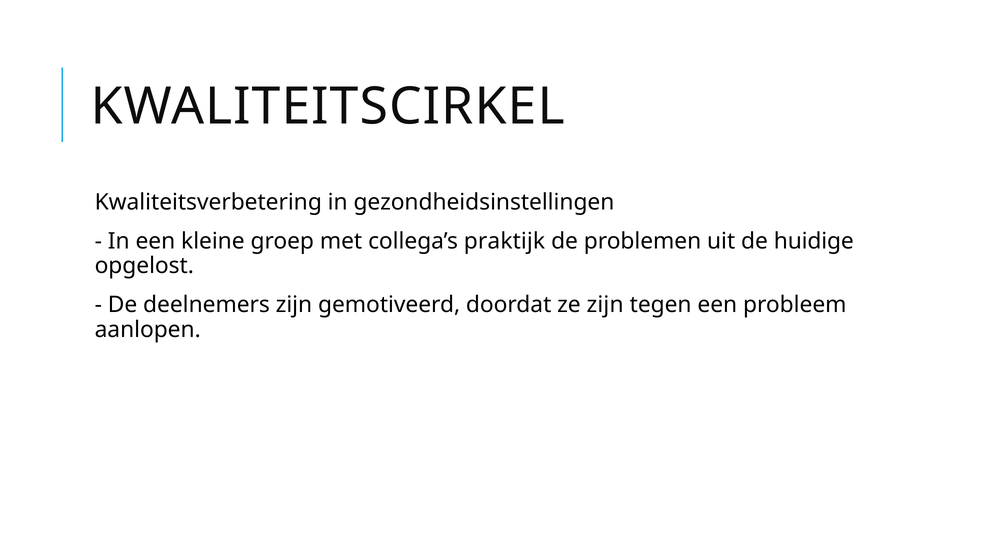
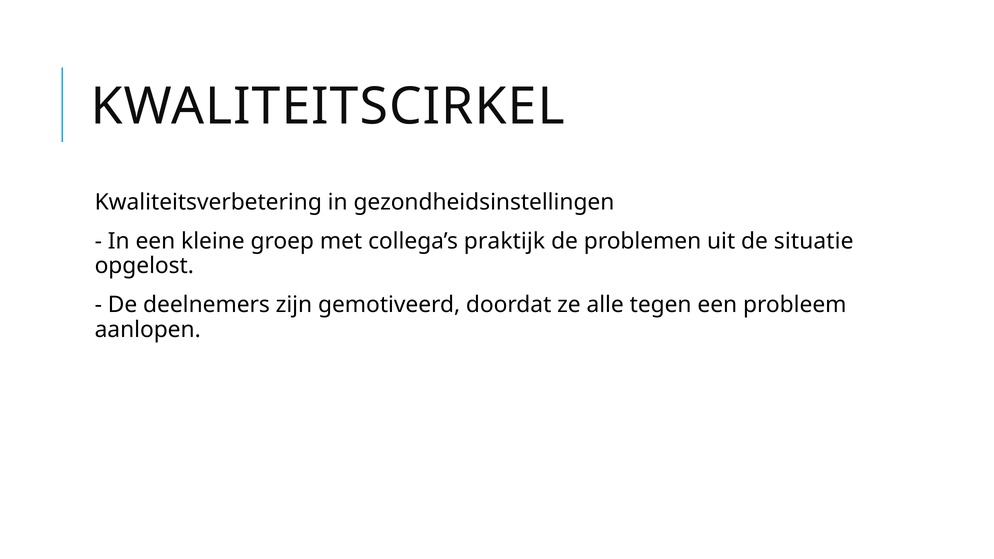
huidige: huidige -> situatie (814, 241)
ze zijn: zijn -> alle (605, 305)
